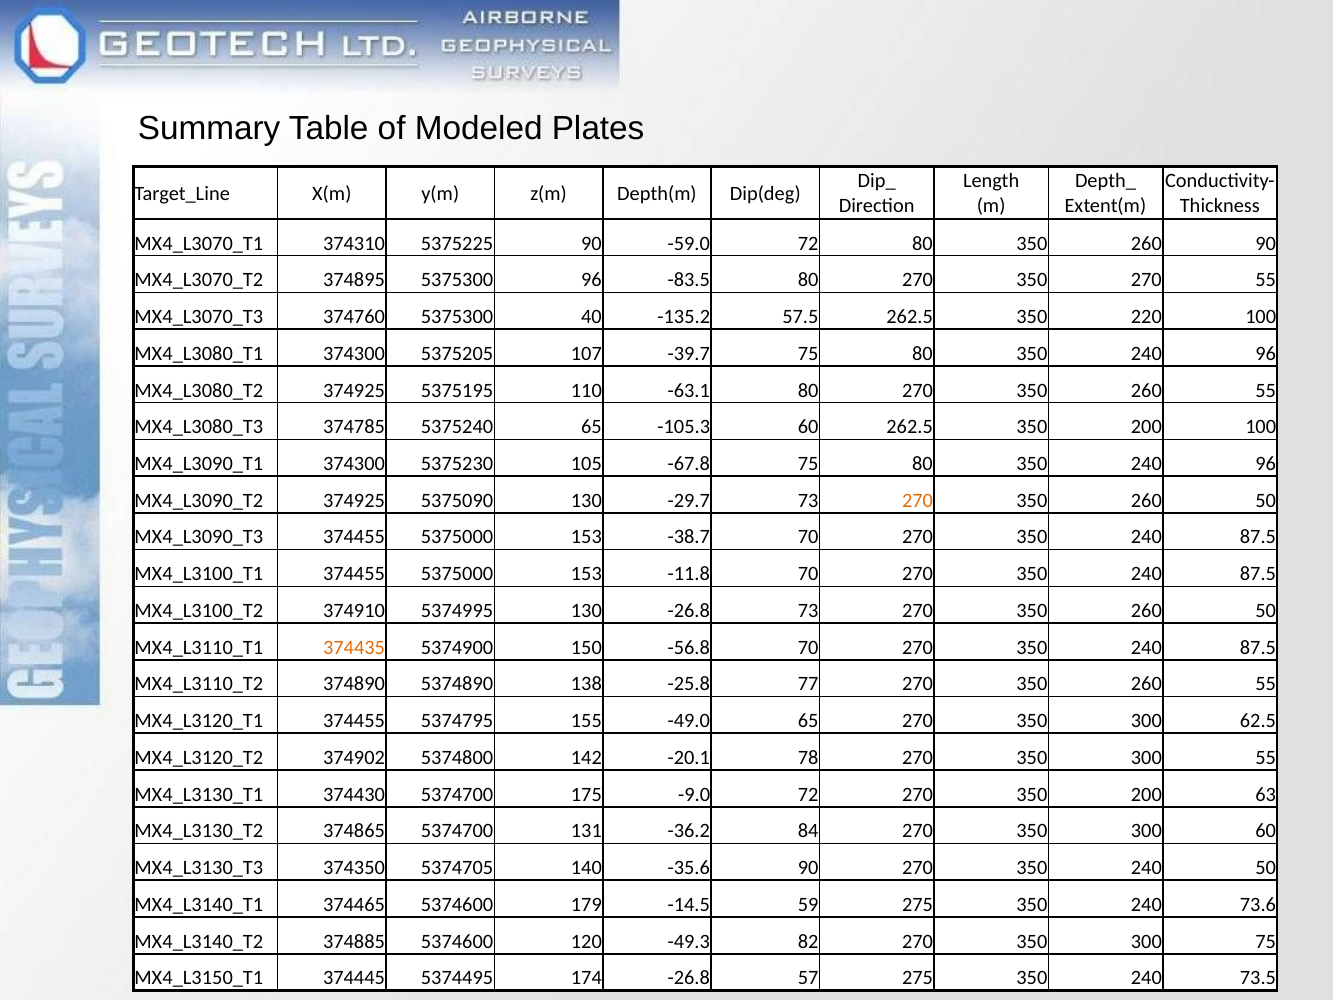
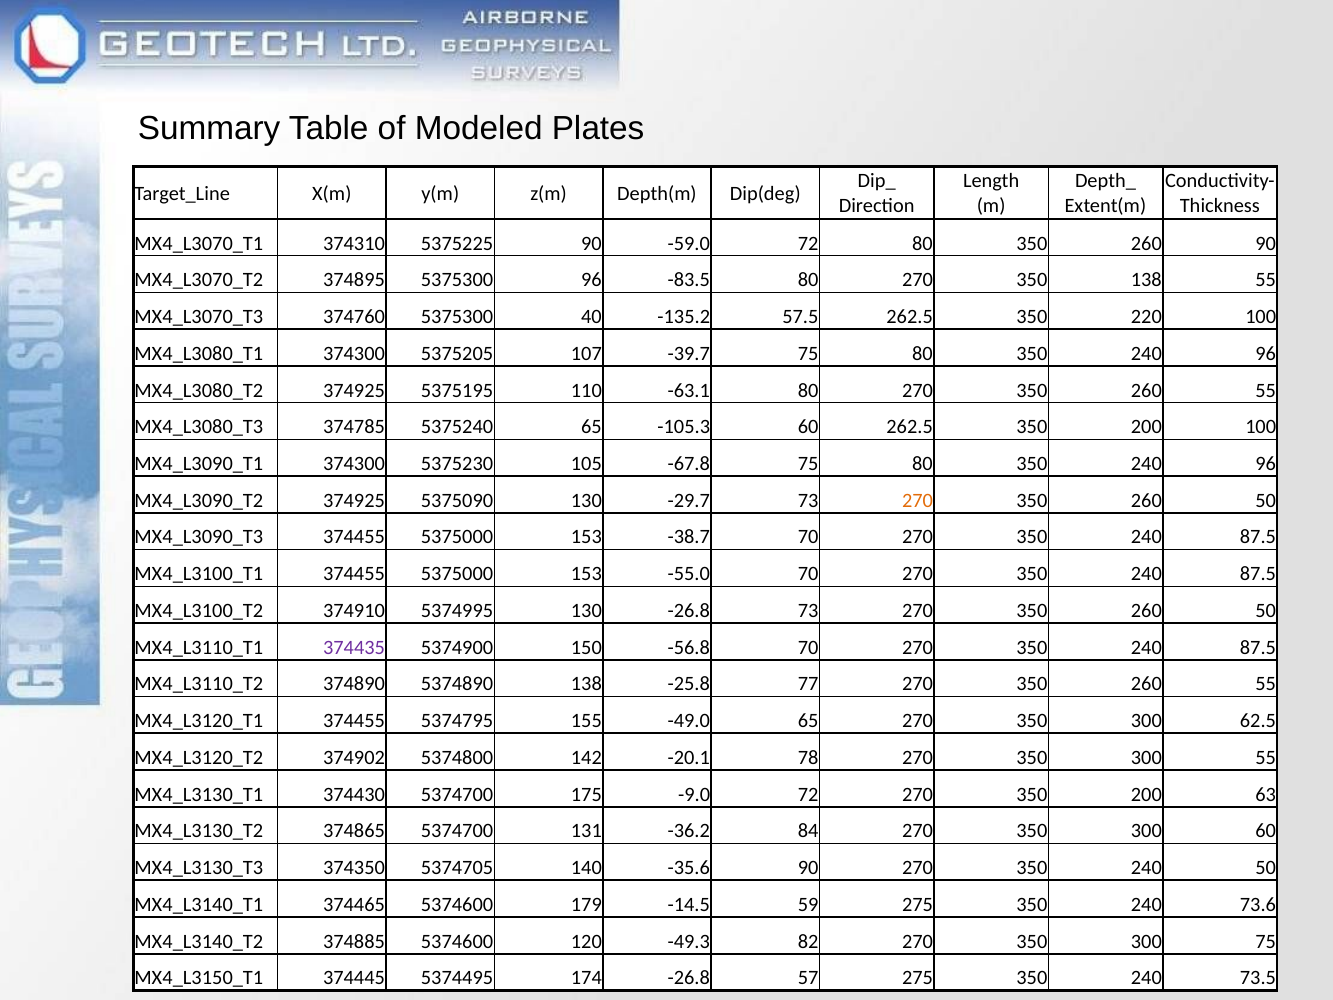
350 270: 270 -> 138 (1146, 280)
-11.8: -11.8 -> -55.0 (689, 574)
374435 colour: orange -> purple (354, 647)
